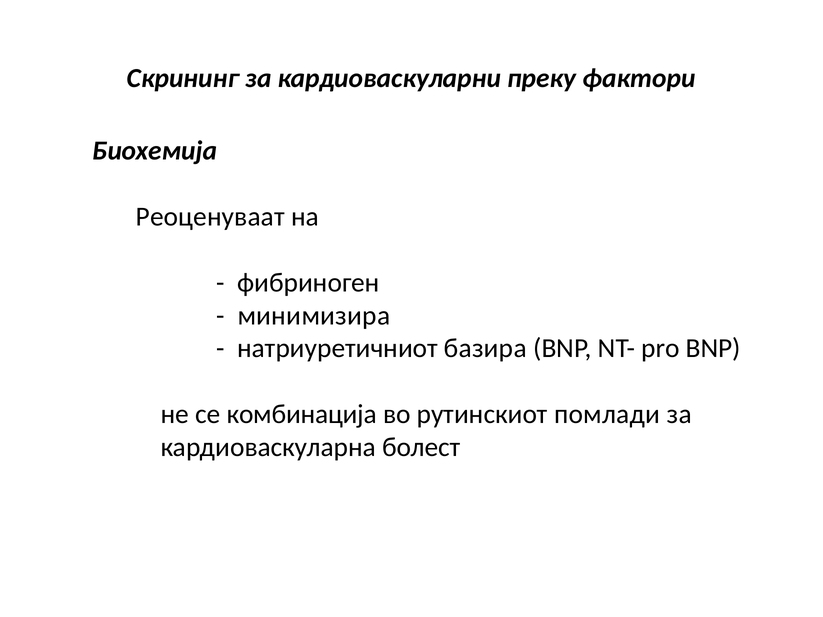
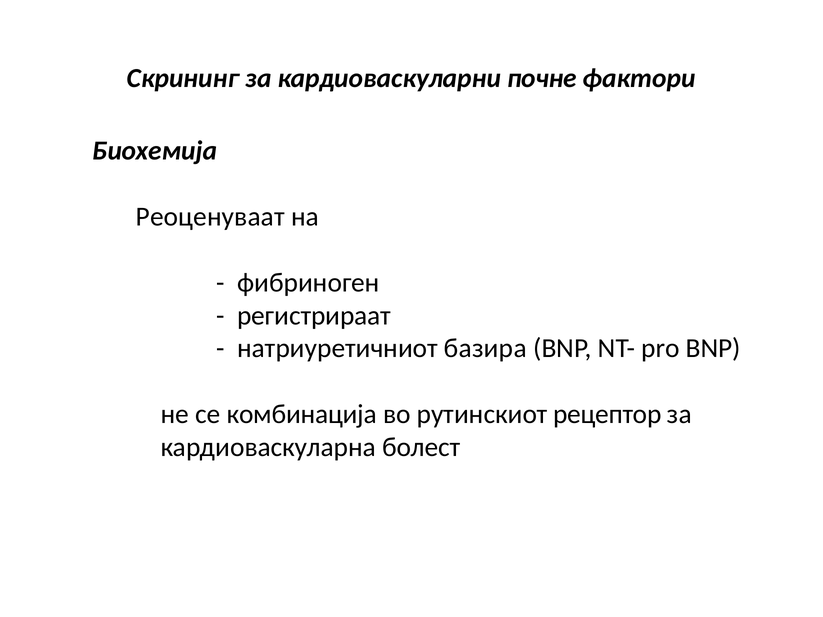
преку: преку -> почне (542, 78)
минимизира: минимизира -> регистрираат (314, 316)
помлади: помлади -> рецептор (607, 414)
